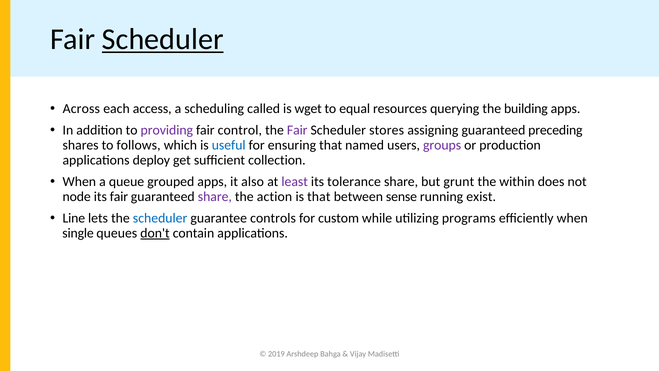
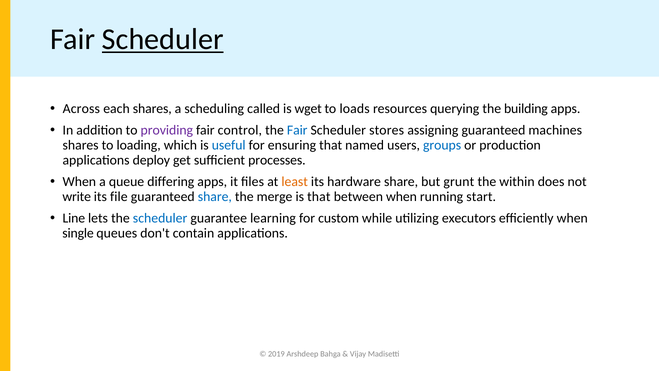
each access: access -> shares (152, 109)
equal: equal -> loads (355, 109)
Fair colour: purple -> blue (297, 130)
preceding: preceding -> machines (555, 130)
follows: follows -> loading (139, 145)
groups colour: purple -> blue (442, 145)
collection: collection -> processes (277, 160)
grouped: grouped -> differing (171, 182)
also: also -> ﬁles (253, 182)
least colour: purple -> orange (295, 182)
tolerance: tolerance -> hardware (354, 182)
node: node -> write (77, 196)
its fair: fair -> file (119, 196)
share colour: purple -> blue (215, 196)
action: action -> merge (275, 196)
between sense: sense -> when (401, 196)
exist: exist -> start (481, 196)
controls: controls -> learning (273, 218)
programs: programs -> executors (469, 218)
don't underline: present -> none (155, 233)
